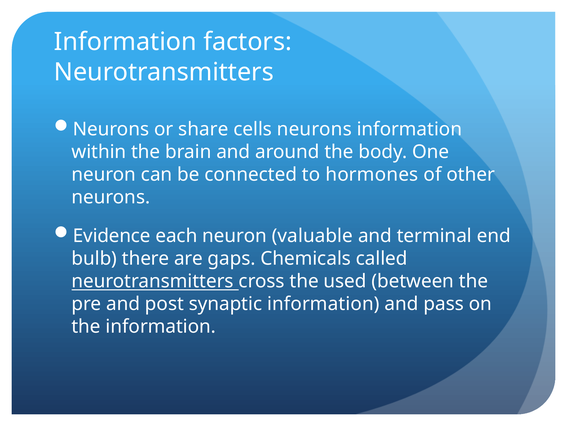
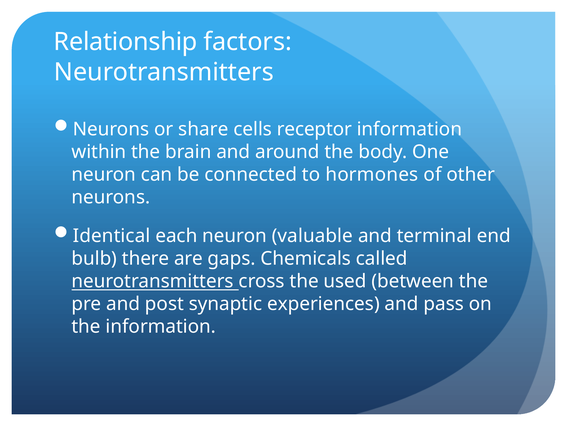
Information: Information -> Relationship (126, 42)
cells neurons: neurons -> receptor (314, 129)
Evidence: Evidence -> Identical (112, 235)
synaptic information: information -> experiences (323, 303)
